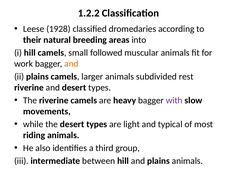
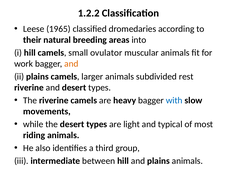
1928: 1928 -> 1965 (58, 29)
followed: followed -> ovulator (106, 53)
with colour: purple -> blue (174, 101)
